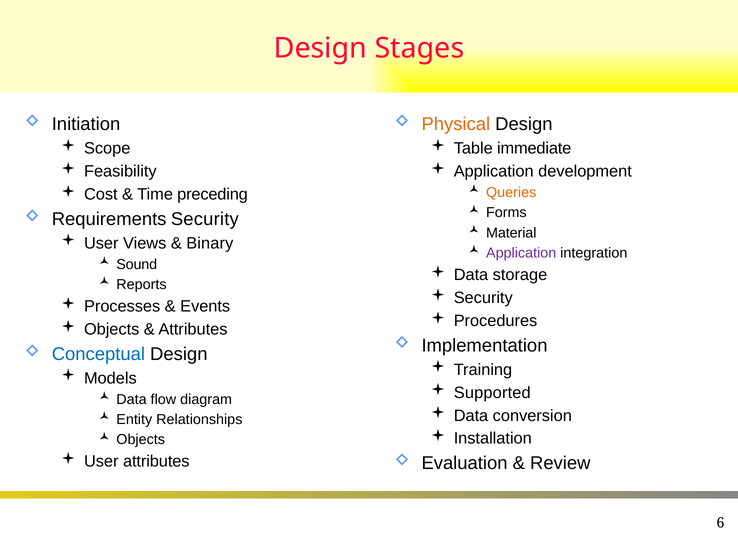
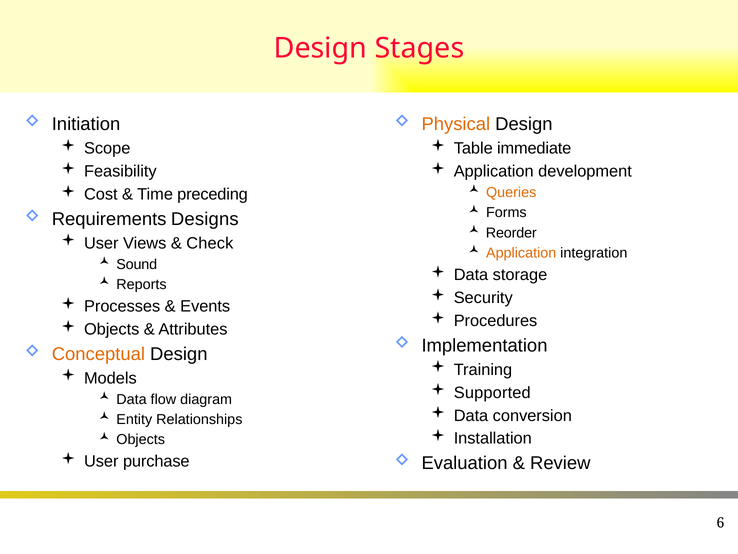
Requirements Security: Security -> Designs (205, 219)
Material: Material -> Reorder (511, 233)
Binary: Binary -> Check (210, 243)
Application colour: purple -> orange (521, 253)
Conceptual colour: blue -> orange (98, 354)
User attributes: attributes -> purchase (156, 461)
